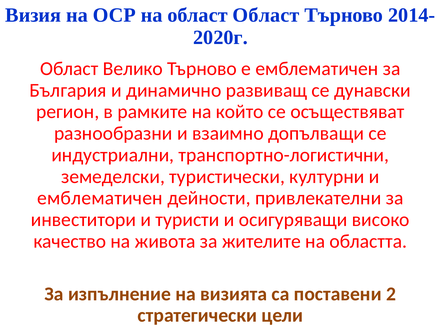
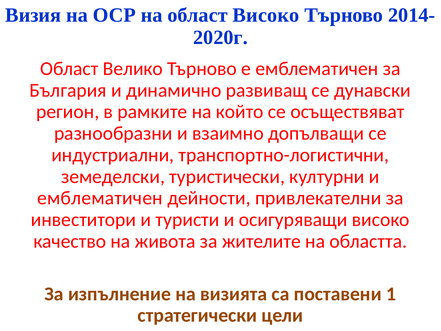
област Област: Област -> Високо (266, 15)
2: 2 -> 1 (391, 294)
